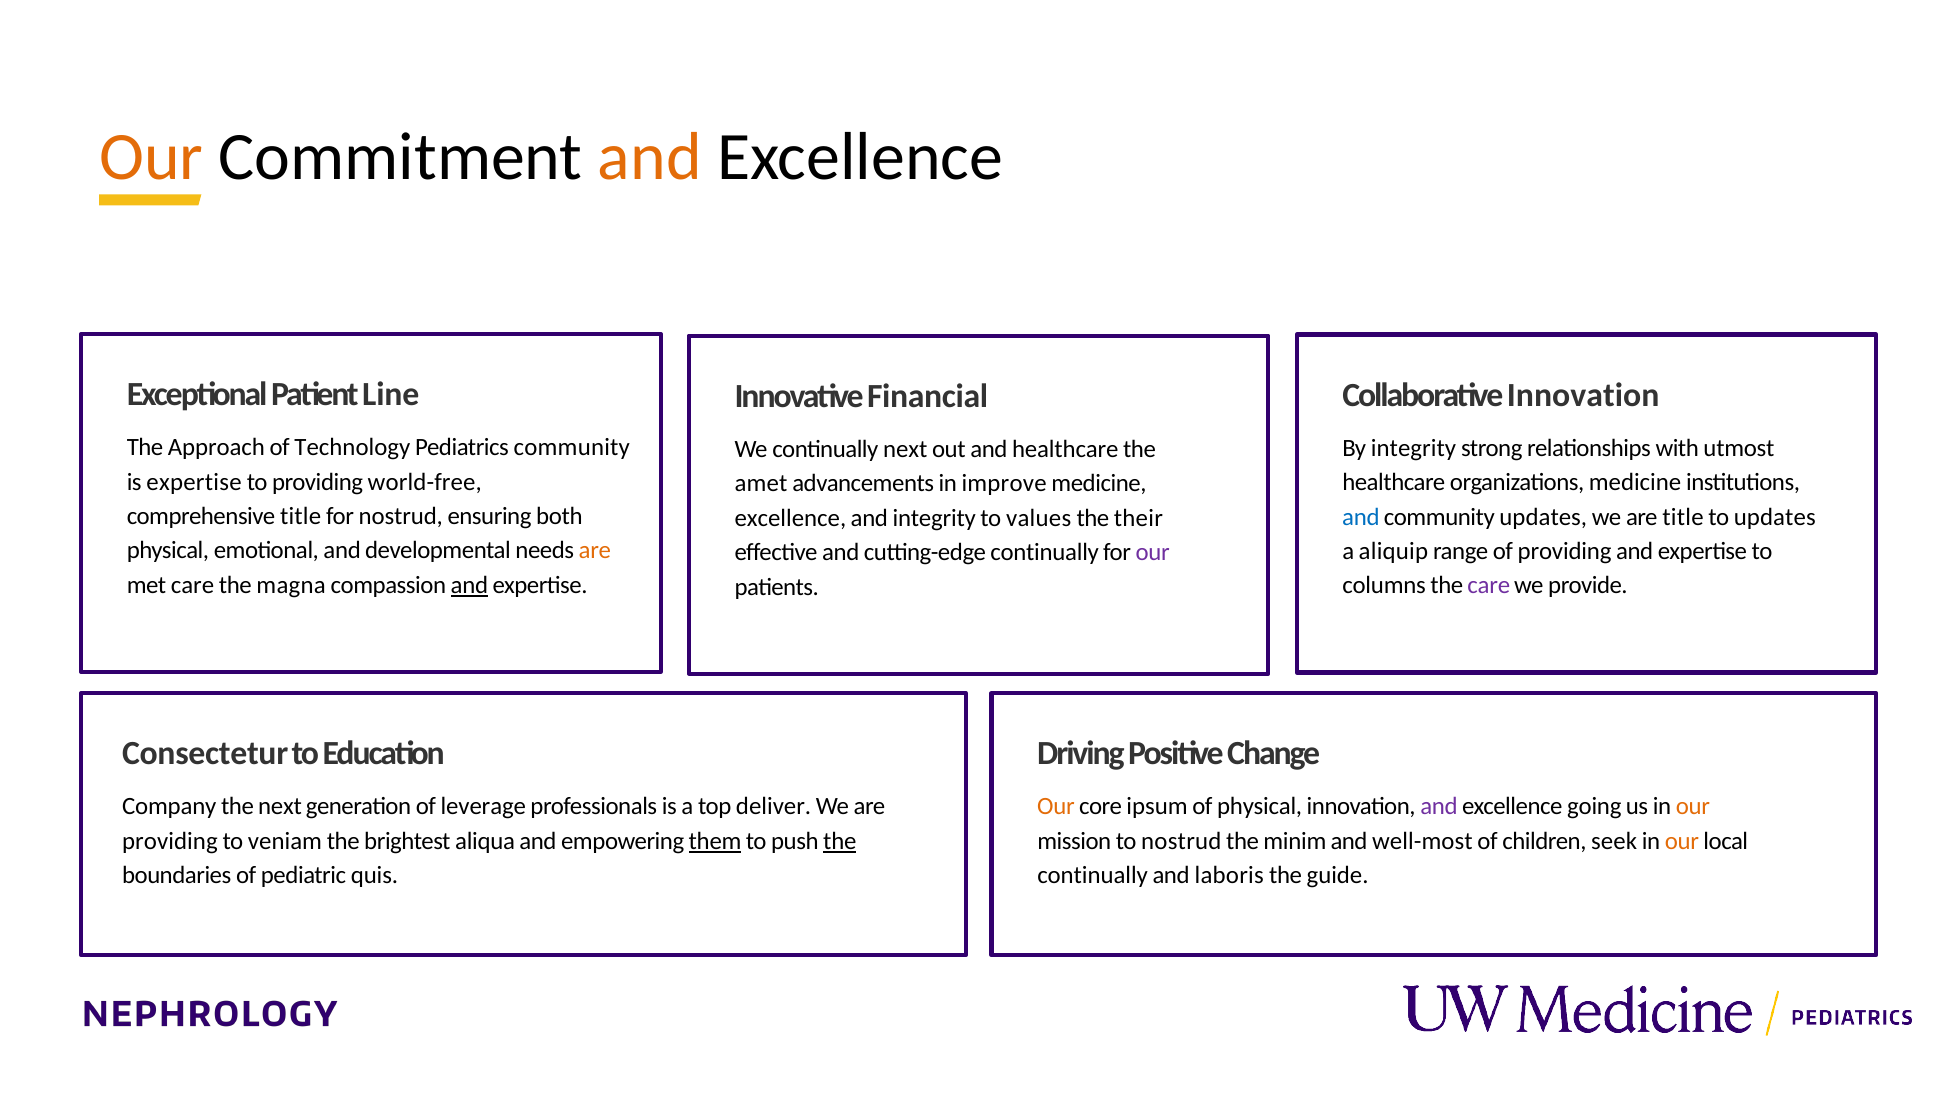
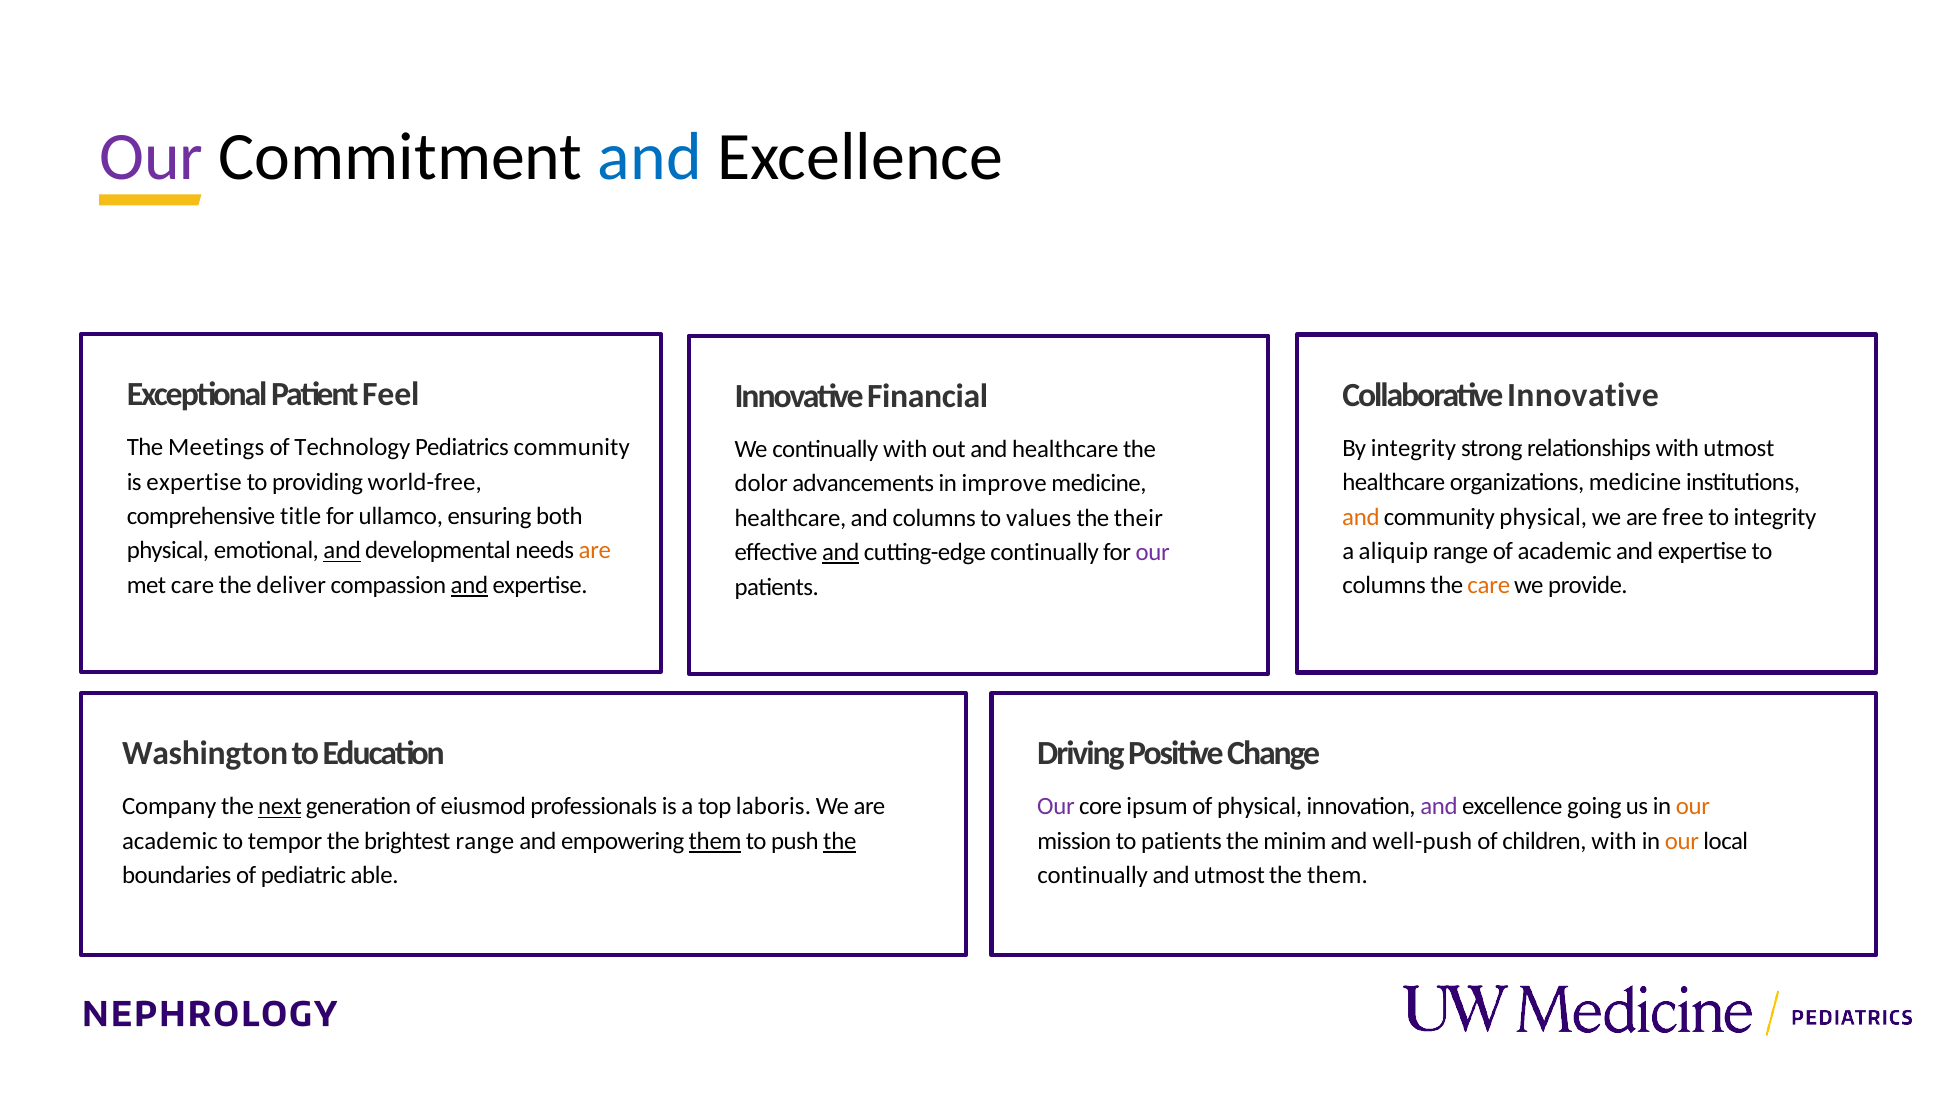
Our colour: orange -> purple (151, 157)
and colour: orange -> blue (650, 157)
Line: Line -> Feel (391, 394)
Collaborative Innovation: Innovation -> Innovative (1583, 395)
Approach: Approach -> Meetings (216, 447)
continually next: next -> with (905, 449)
amet: amet -> dolor (761, 483)
for nostrud: nostrud -> ullamco (401, 516)
and colour: blue -> orange (1361, 517)
community updates: updates -> physical (1543, 517)
are title: title -> free (1683, 517)
to updates: updates -> integrity (1775, 517)
excellence: excellence -> healthcare (790, 518)
and integrity: integrity -> columns (934, 518)
and underline: none -> present (342, 550)
of providing: providing -> academic (1565, 551)
and underline: none -> present (841, 552)
magna: magna -> deliver (291, 585)
care colour: purple -> orange (1489, 586)
Consectetur: Consectetur -> Washington (205, 753)
next underline: none -> present (280, 806)
leverage: leverage -> eiusmod (483, 806)
deliver: deliver -> laboris (774, 806)
Our colour: orange -> purple (1056, 806)
providing: providing -> academic (170, 841)
veniam: veniam -> tempor (285, 841)
brightest aliqua: aliqua -> range (485, 841)
to nostrud: nostrud -> patients (1182, 841)
well-most: well-most -> well-push (1422, 841)
children seek: seek -> with (1614, 841)
quis: quis -> able (375, 875)
and laboris: laboris -> utmost (1229, 875)
the guide: guide -> them (1337, 875)
